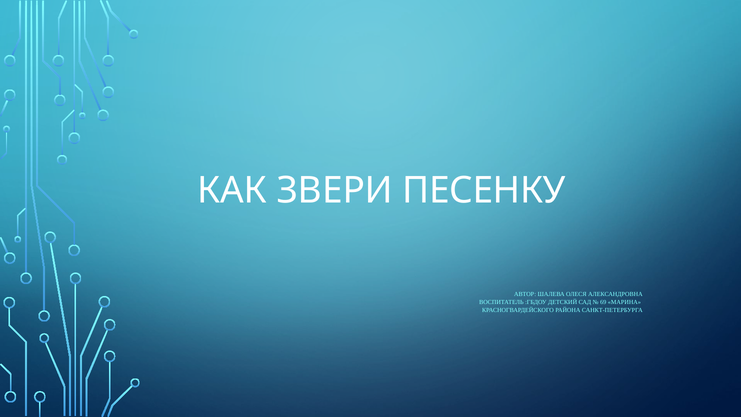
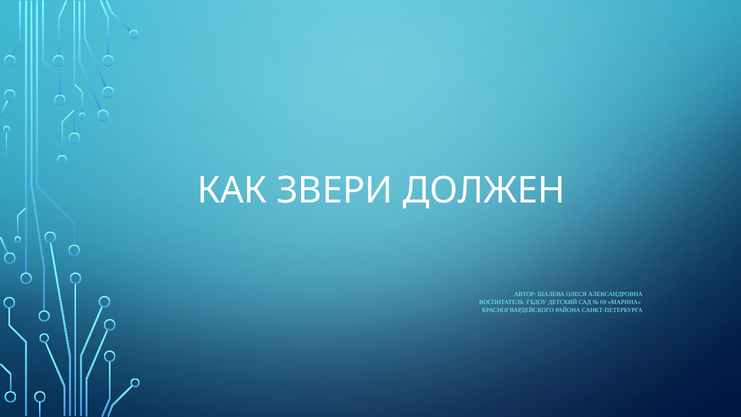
ПЕСЕНКУ: ПЕСЕНКУ -> ДОЛЖЕН (484, 190)
